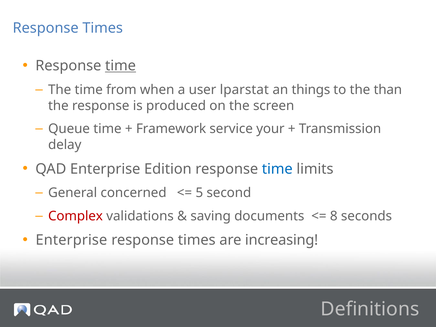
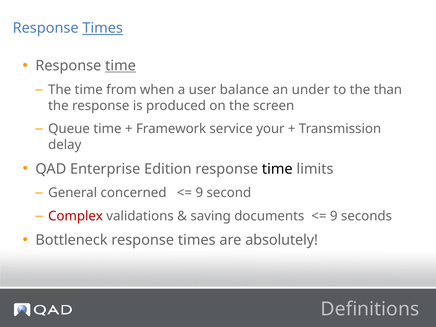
Times underline: none -> present (103, 28)
lparstat: lparstat -> balance (244, 90)
things: things -> under (311, 90)
time colour: blue -> black (277, 169)
5: 5 -> 9 (199, 193)
8: 8 -> 9 (334, 216)
Enterprise: Enterprise -> Bottleneck (71, 240)
increasing: increasing -> absolutely (282, 240)
